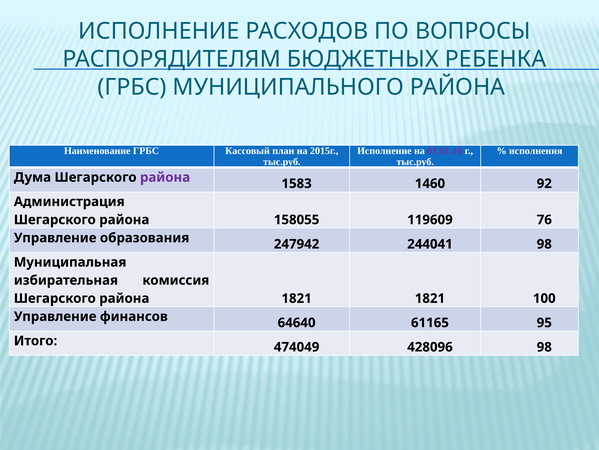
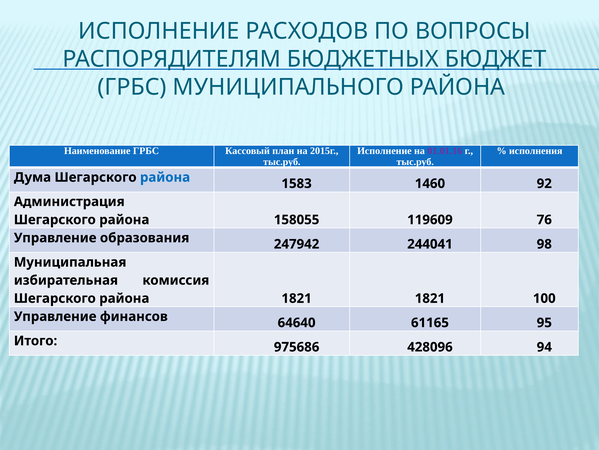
РЕБЕНКА: РЕБЕНКА -> БЮДЖЕТ (496, 59)
района colour: purple -> blue (165, 177)
474049: 474049 -> 975686 (297, 347)
428096 98: 98 -> 94 (544, 347)
